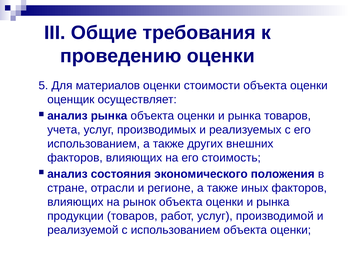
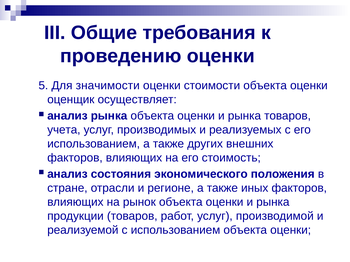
материалов: материалов -> значимости (108, 86)
